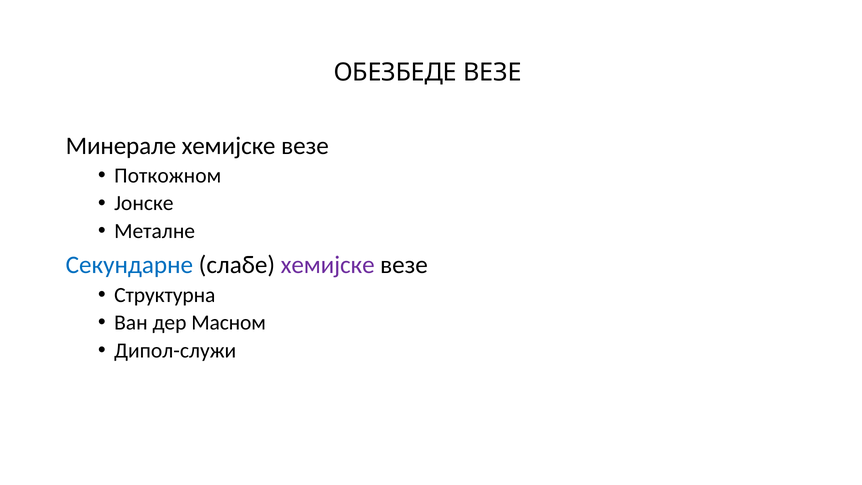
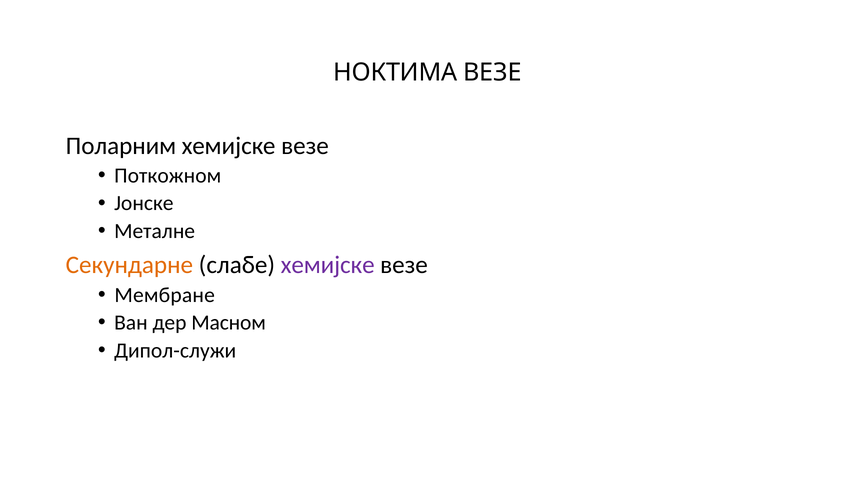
ОБЕЗБЕДЕ: ОБЕЗБЕДЕ -> НОКТИМА (395, 72)
Минерале: Минерале -> Поларним (121, 146)
Секундарне colour: blue -> orange (129, 265)
Структурна: Структурна -> Мембране (165, 295)
